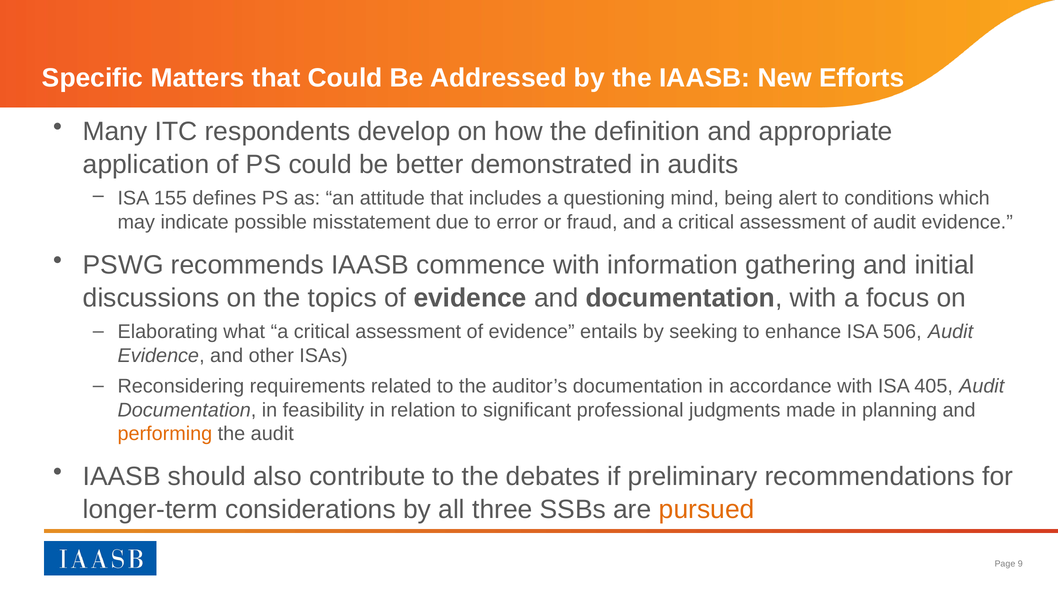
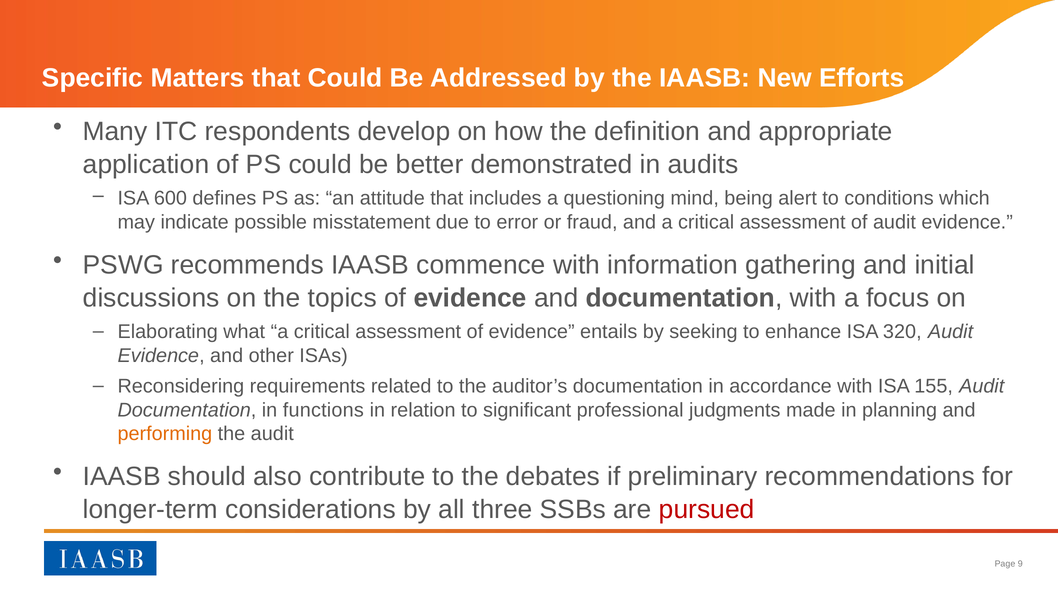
155: 155 -> 600 (170, 198)
506: 506 -> 320 (902, 332)
405: 405 -> 155 (934, 386)
feasibility: feasibility -> functions (323, 410)
pursued colour: orange -> red (707, 510)
